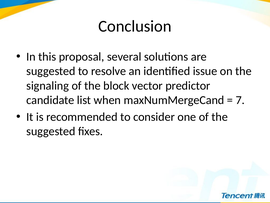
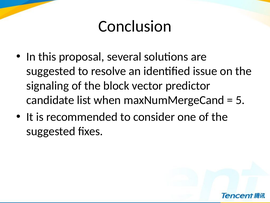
7: 7 -> 5 (240, 100)
